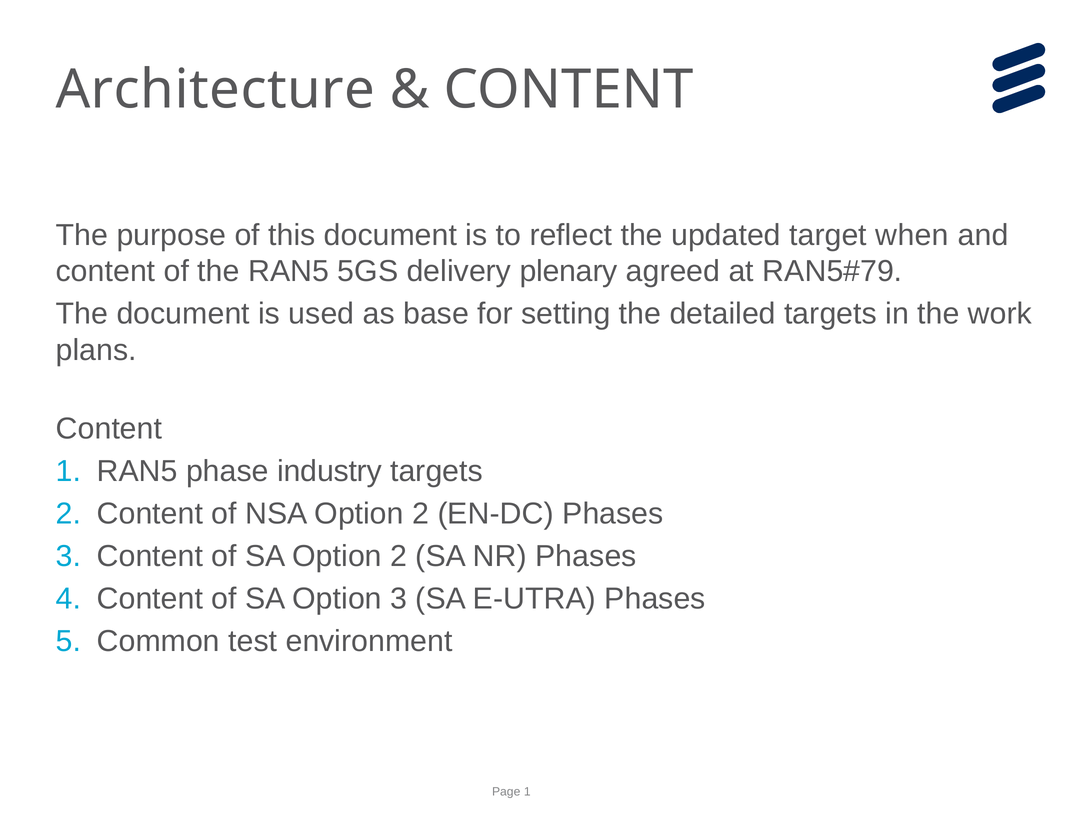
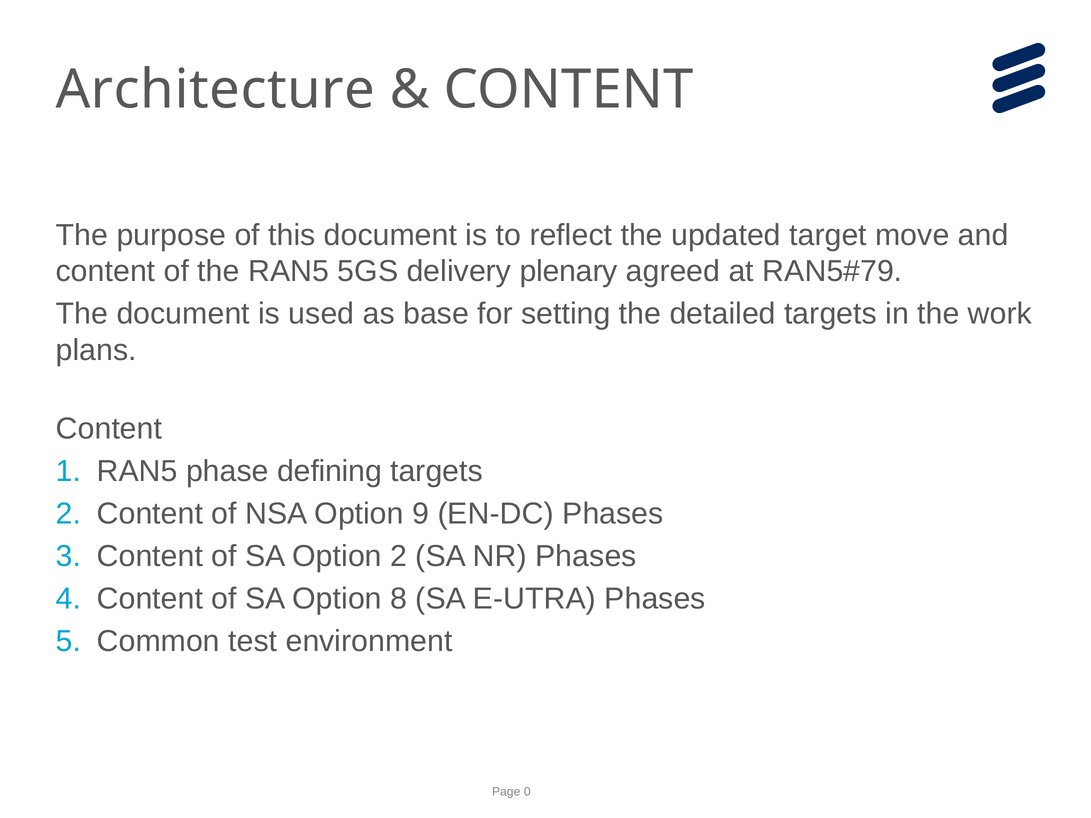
when: when -> move (912, 235)
industry: industry -> defining (330, 472)
NSA Option 2: 2 -> 9 (421, 514)
Option 3: 3 -> 8 (399, 599)
1: 1 -> 0 (527, 792)
